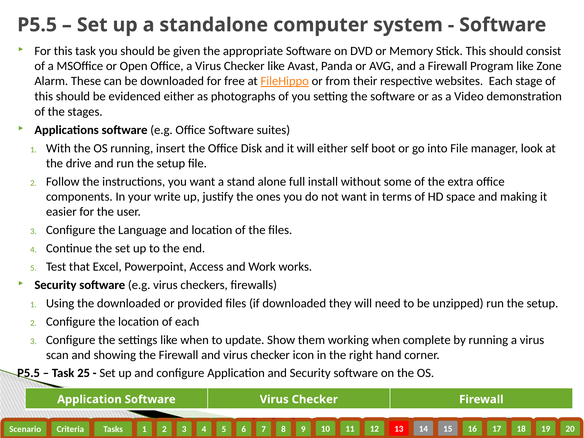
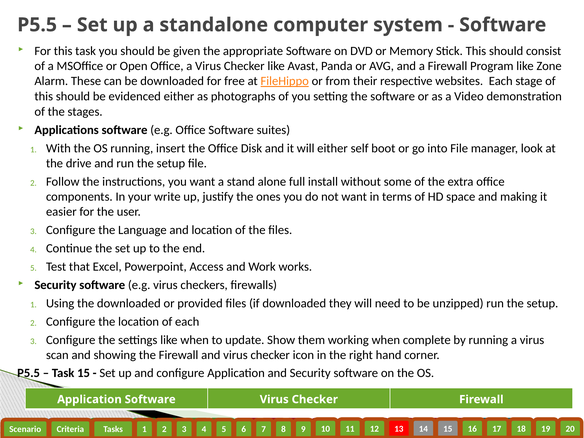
Task 25: 25 -> 15 (84, 373)
